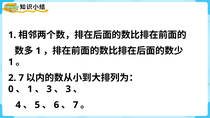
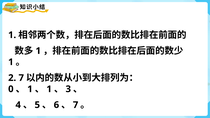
3: 3 -> 1 (49, 89)
